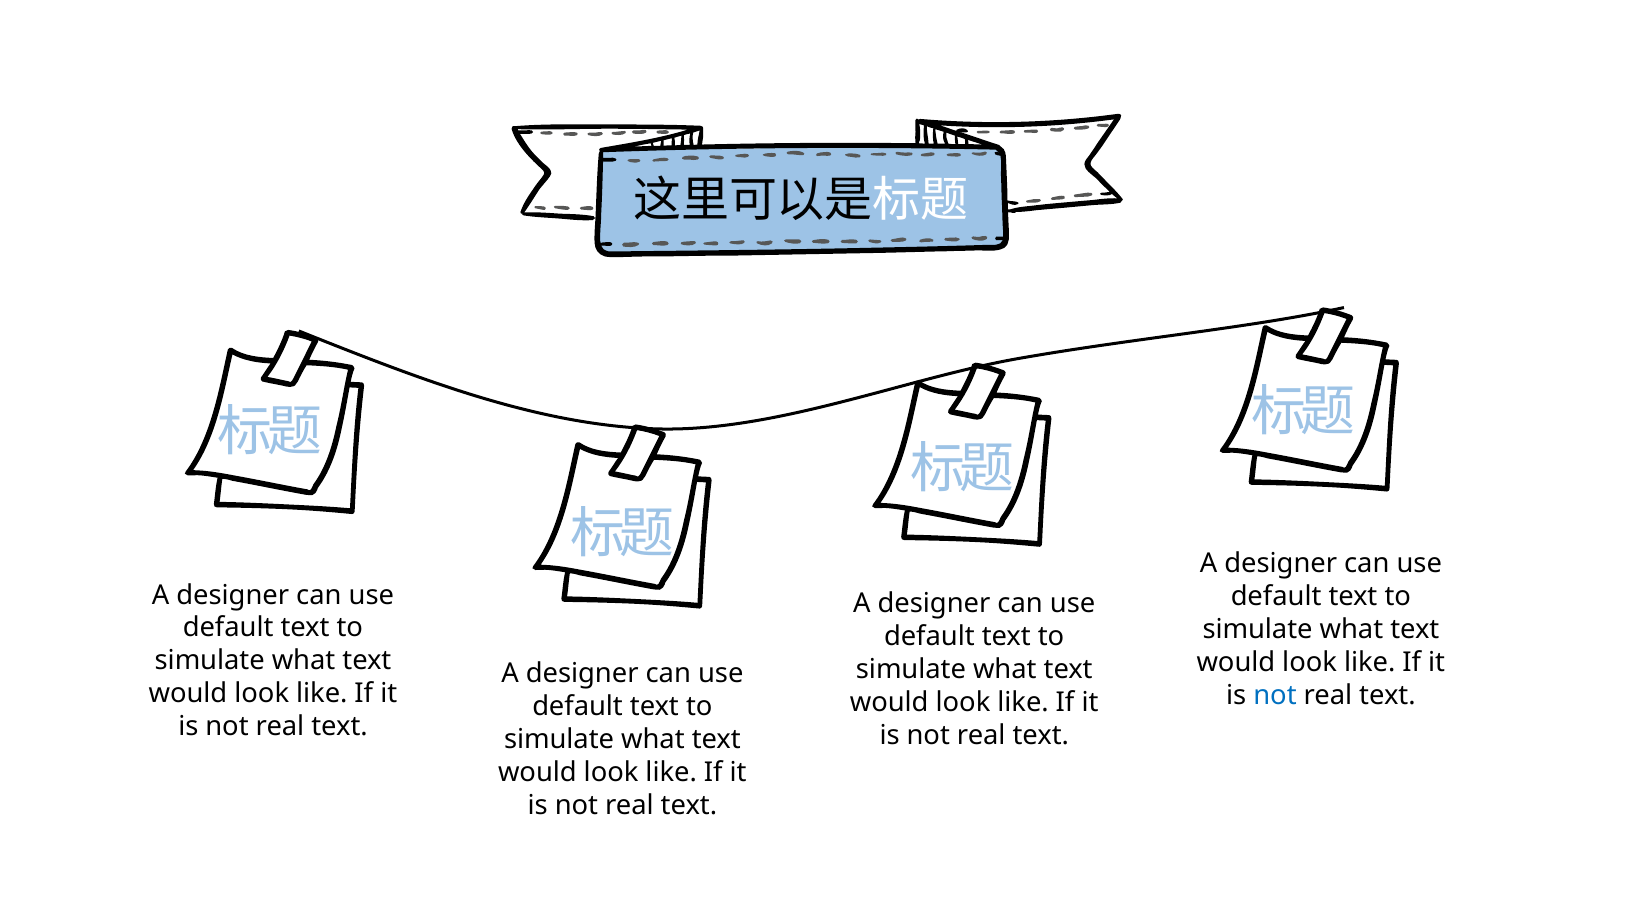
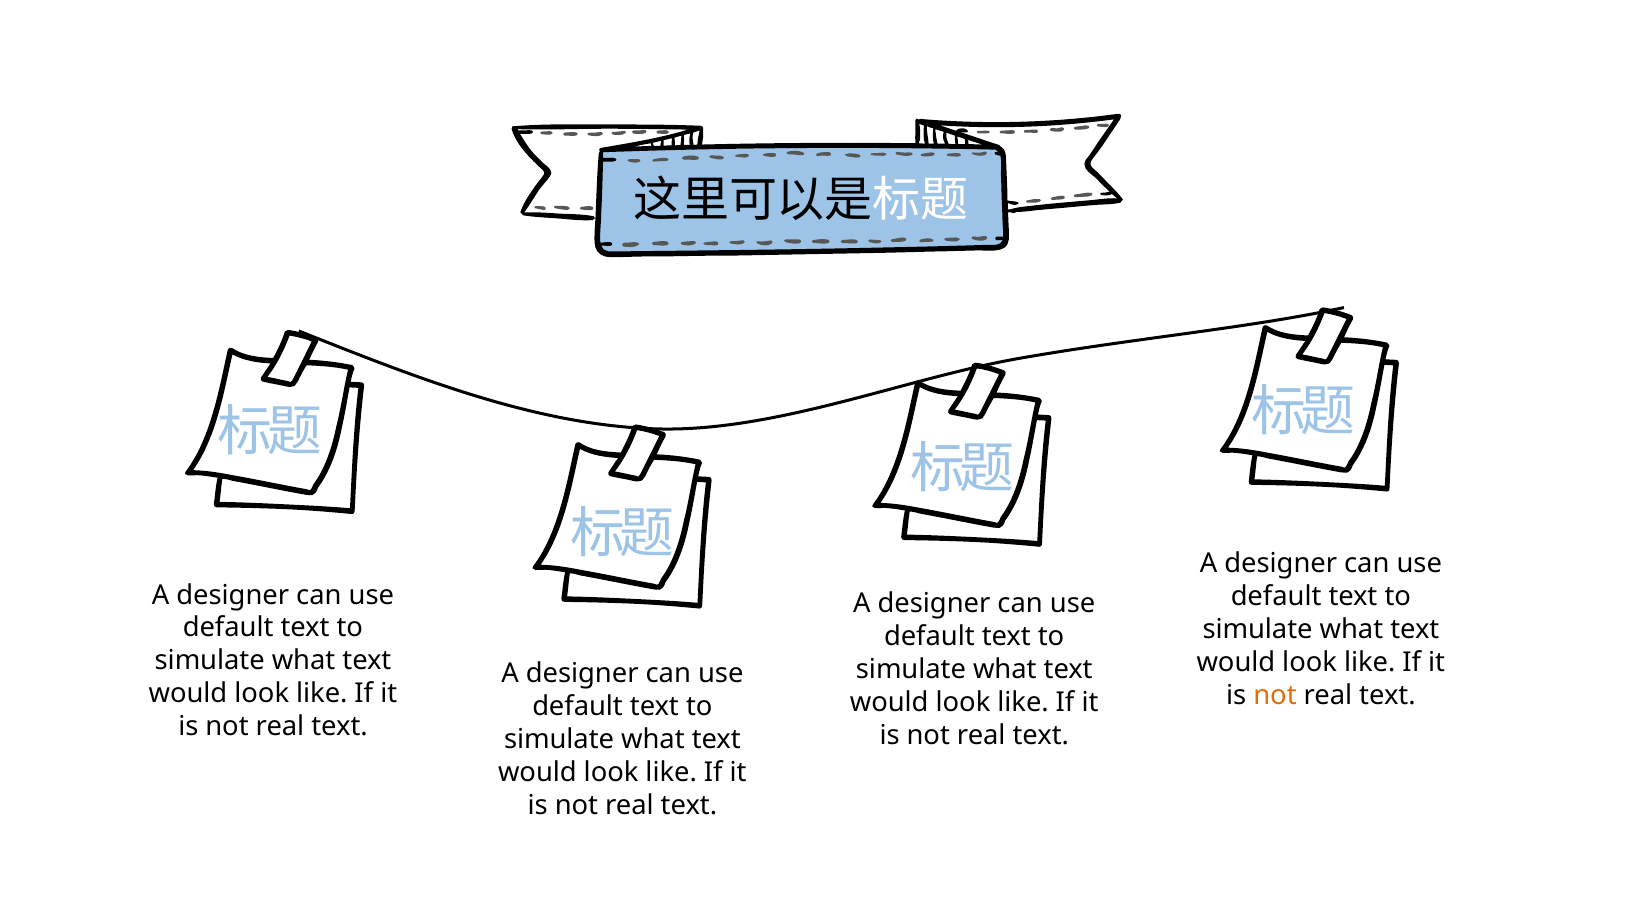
not colour: blue -> orange (1275, 696)
